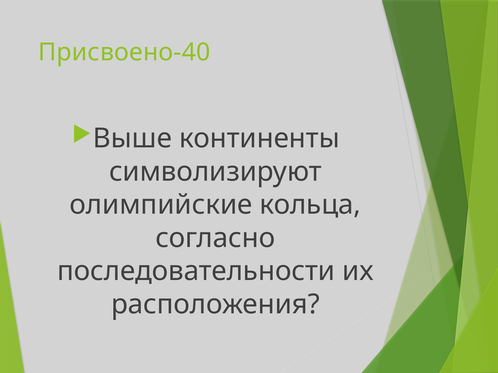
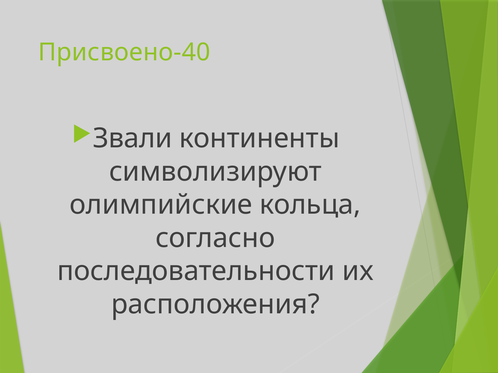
Выше: Выше -> Звали (133, 139)
